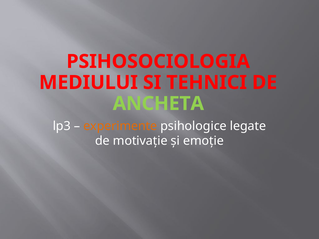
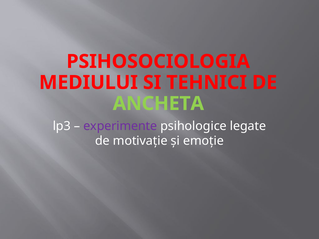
experimente colour: orange -> purple (120, 126)
